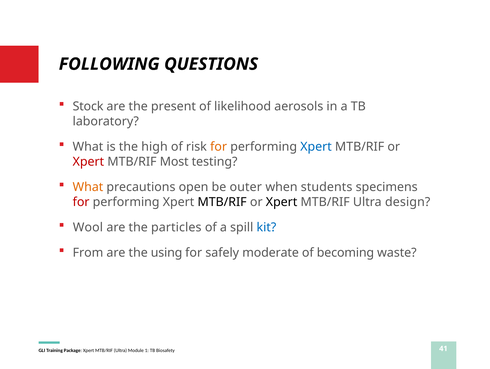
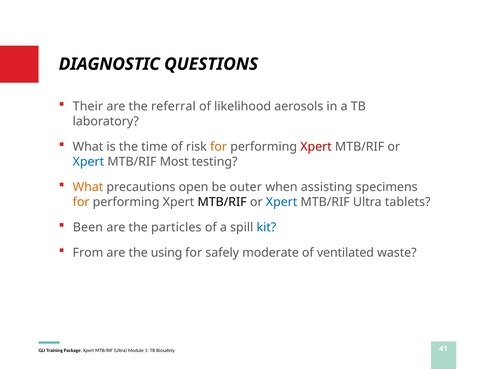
FOLLOWING: FOLLOWING -> DIAGNOSTIC (109, 64)
Stock: Stock -> Their (88, 106)
present: present -> referral (173, 106)
high: high -> time (154, 147)
Xpert colour: blue -> red (316, 147)
Xpert colour: red -> blue (88, 162)
students: students -> assisting (327, 187)
for colour: red -> orange (81, 202)
Xpert colour: black -> blue (282, 202)
design: design -> tablets (408, 202)
Wool: Wool -> Been (88, 227)
becoming: becoming -> ventilated (345, 253)
